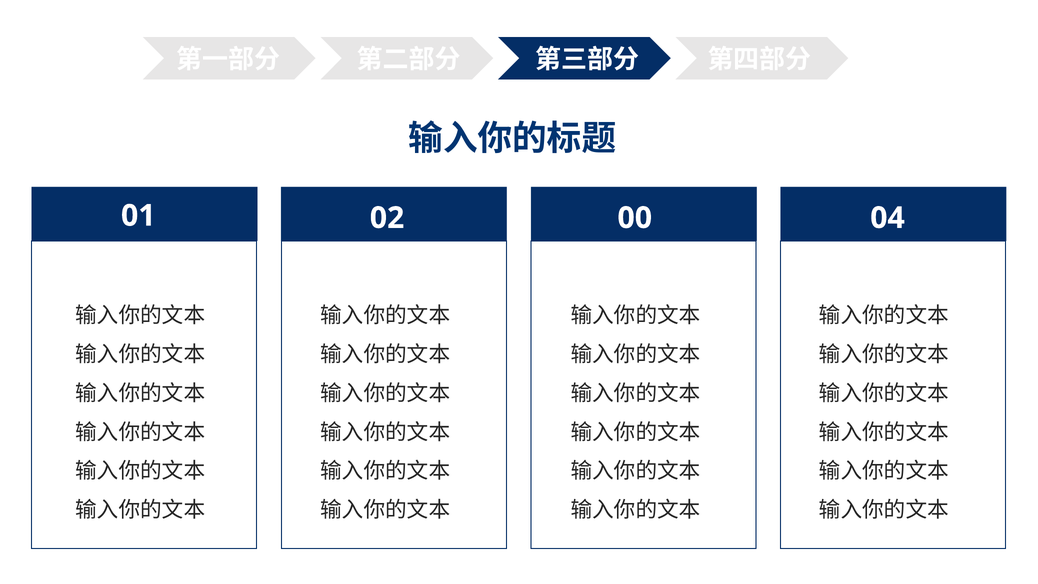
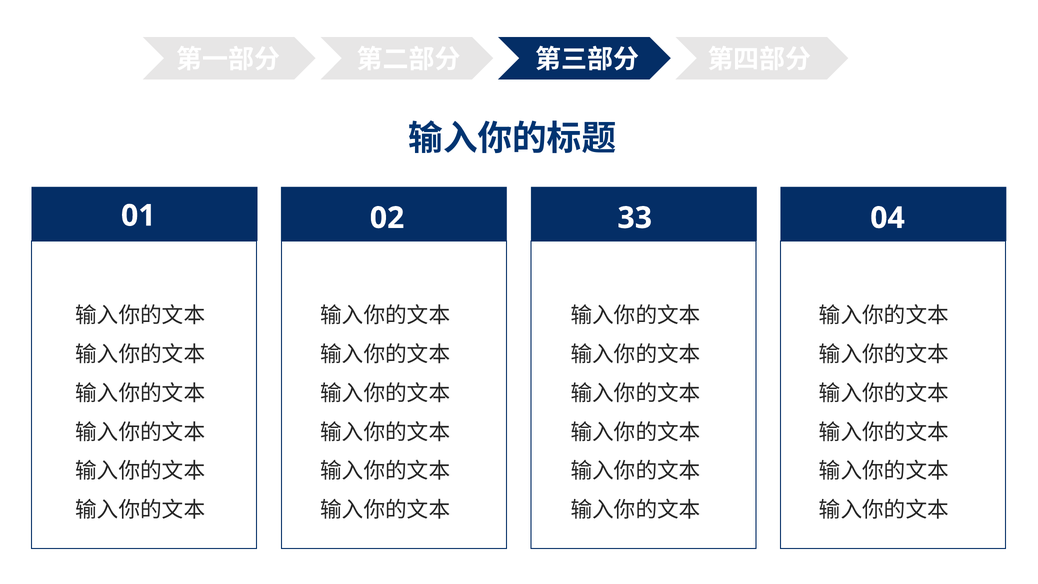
00: 00 -> 33 (635, 218)
